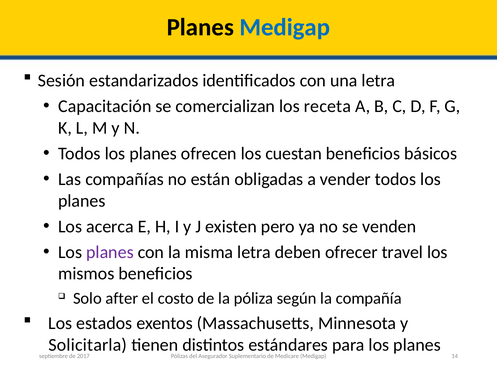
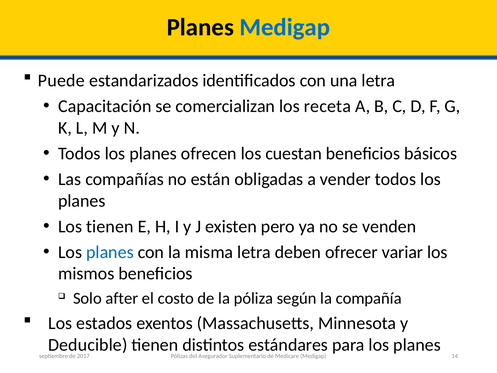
Sesión: Sesión -> Puede (61, 81)
Los acerca: acerca -> tienen (110, 226)
planes colour: purple -> blue (110, 252)
travel: travel -> variar (402, 252)
Solicitarla: Solicitarla -> Deducible (88, 345)
